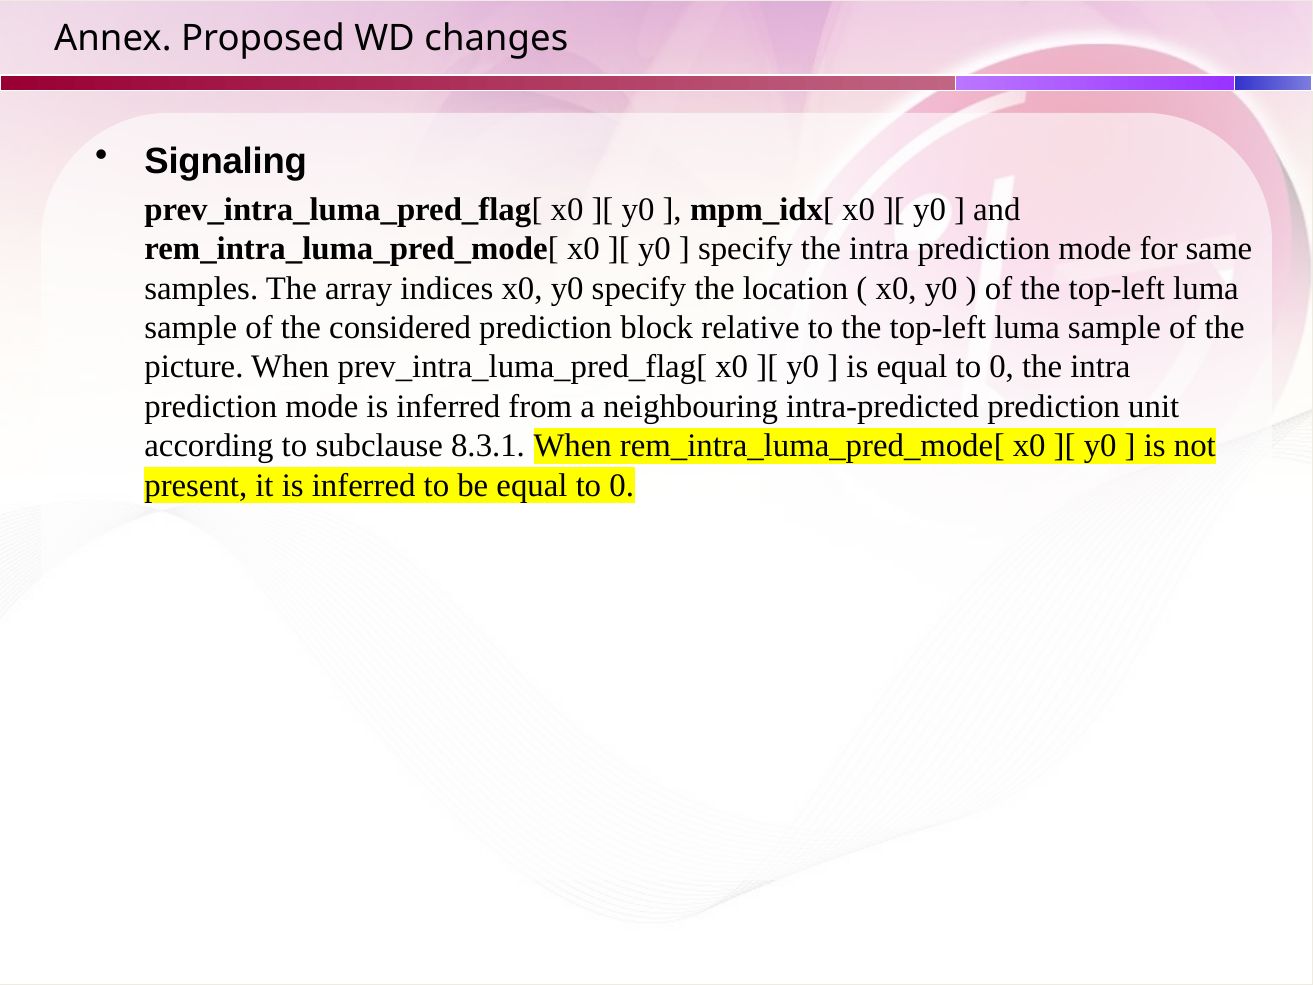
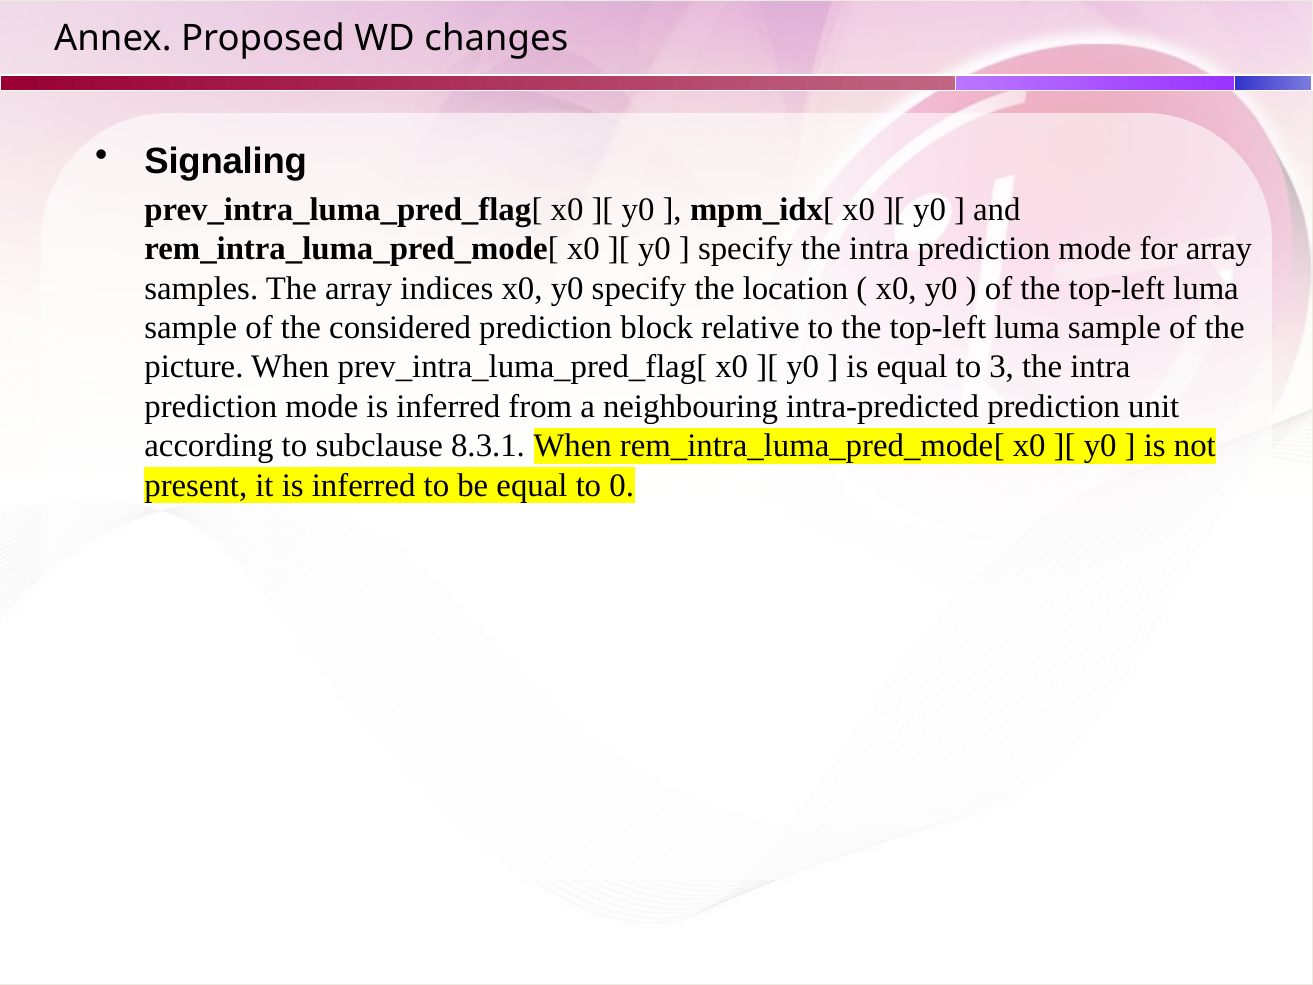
for same: same -> array (1219, 249)
is equal to 0: 0 -> 3 (1002, 367)
